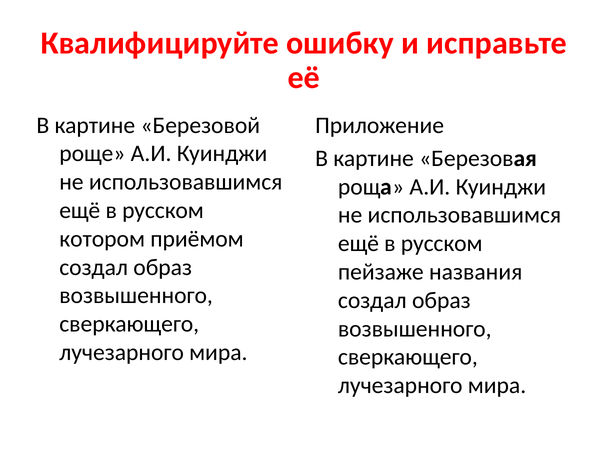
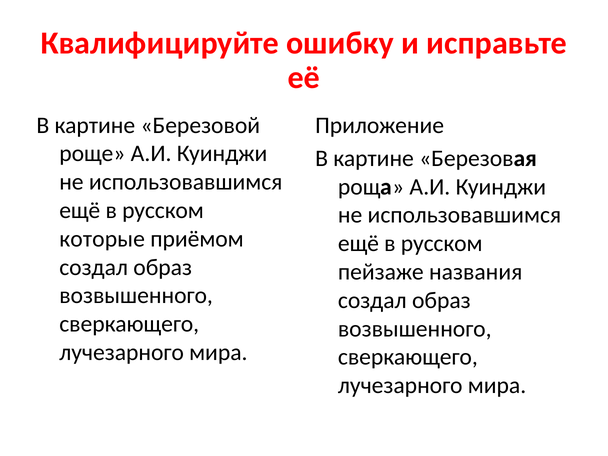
котором: котором -> которые (102, 239)
